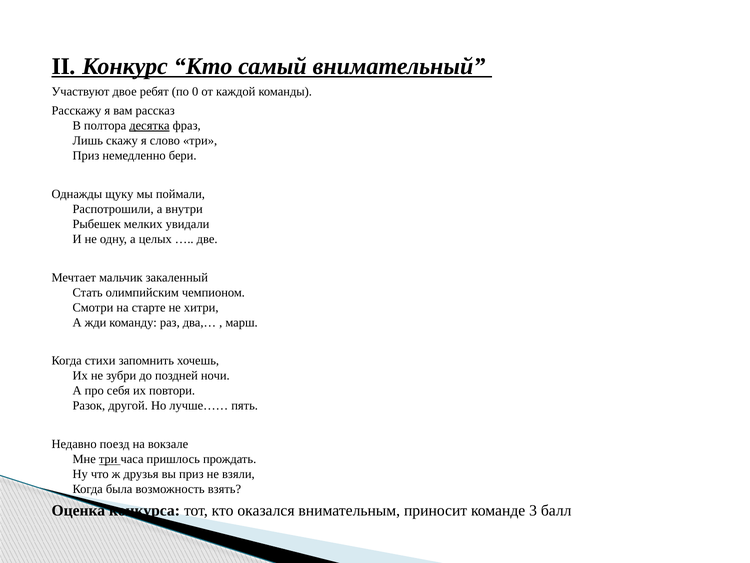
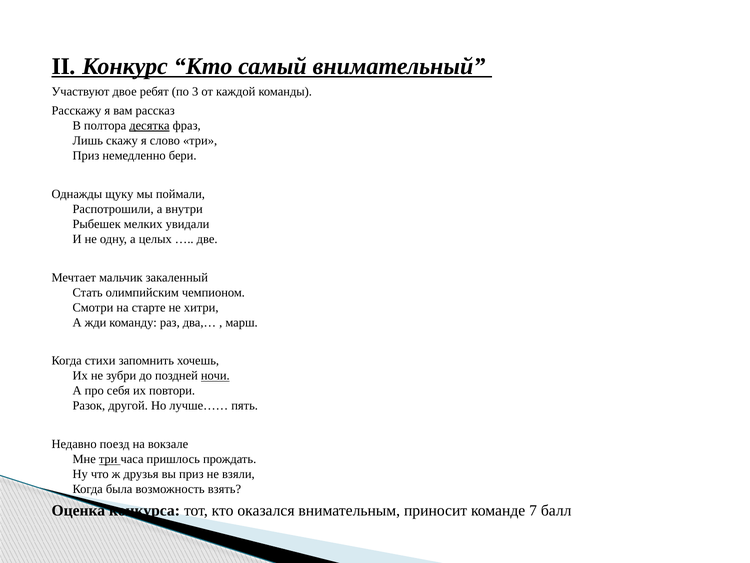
0: 0 -> 3 (195, 91)
ночи underline: none -> present (215, 375)
3: 3 -> 7 (533, 510)
